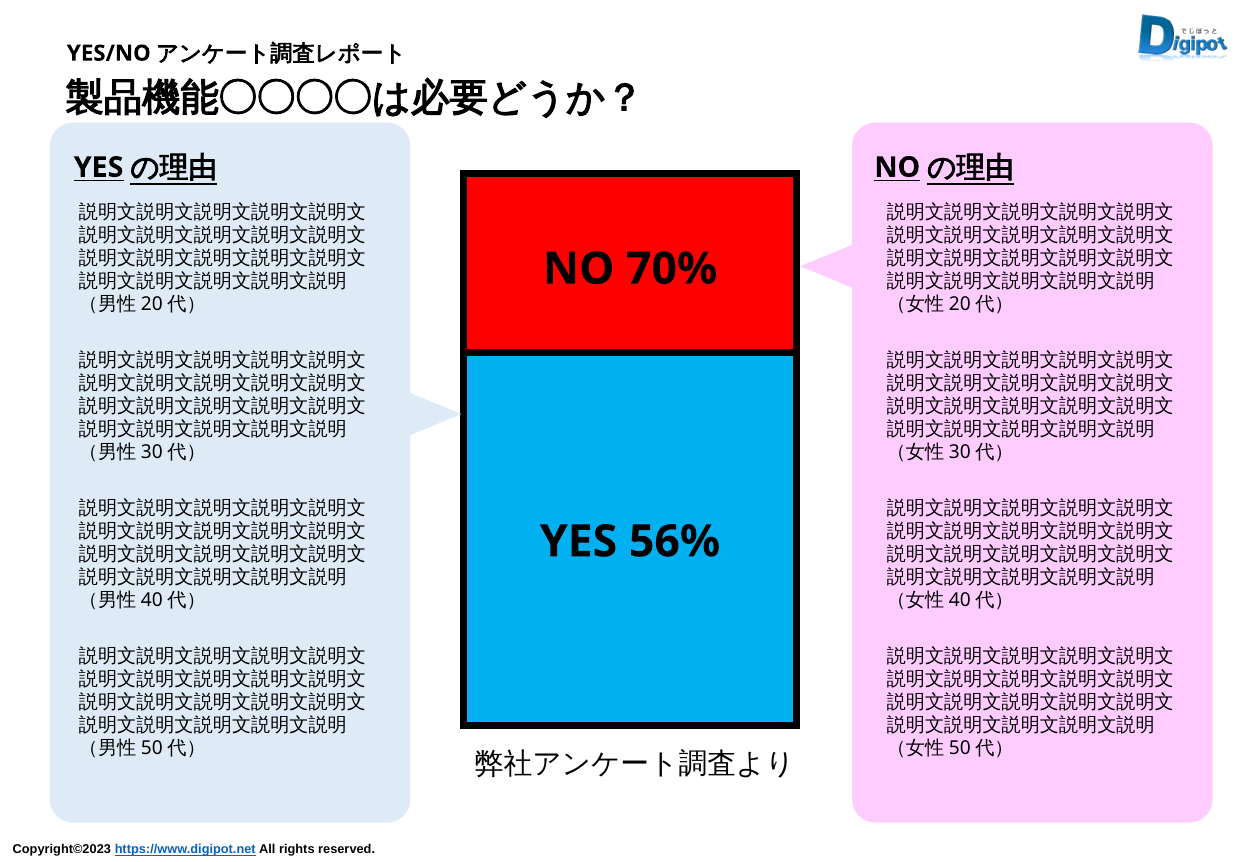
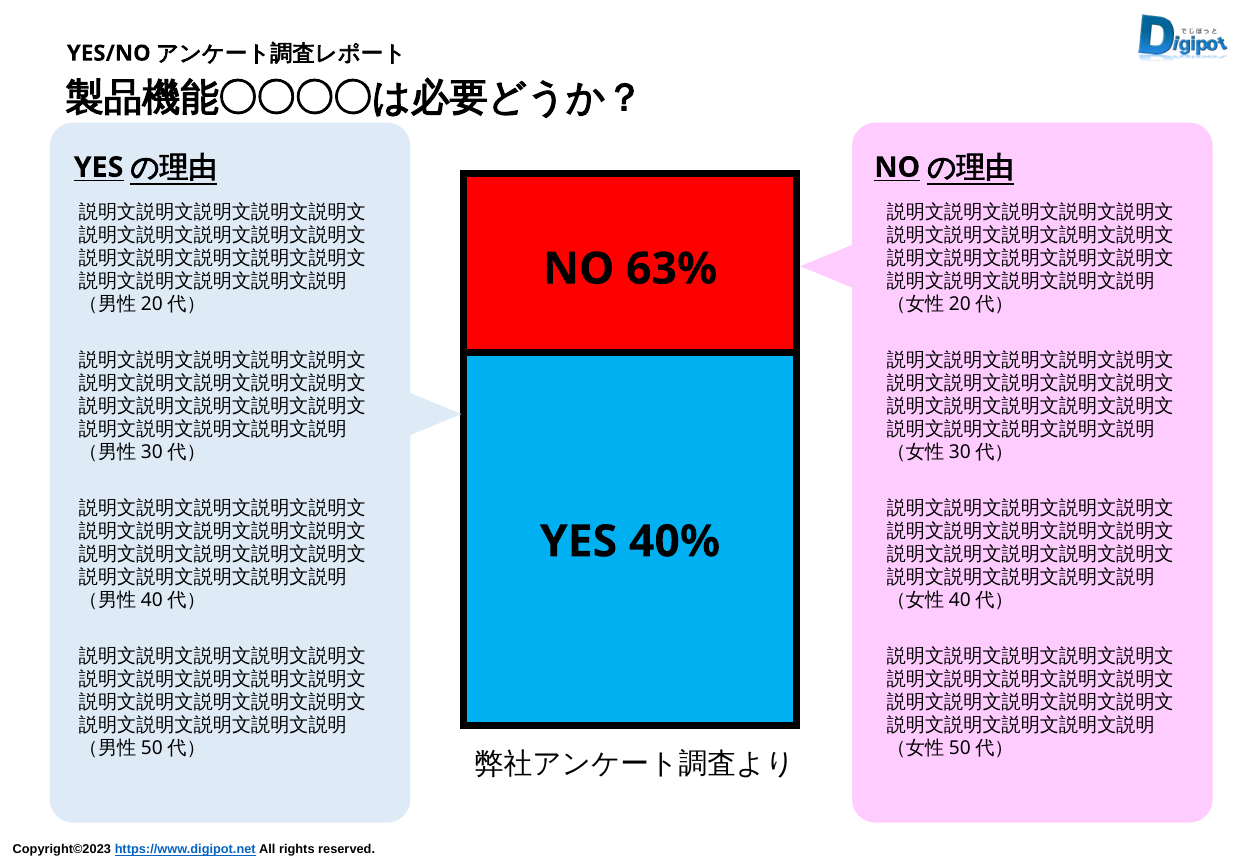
70%: 70% -> 63% (672, 269)
56%: 56% -> 40% (675, 542)
